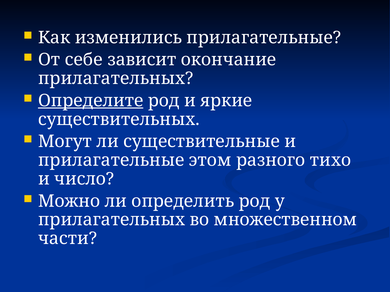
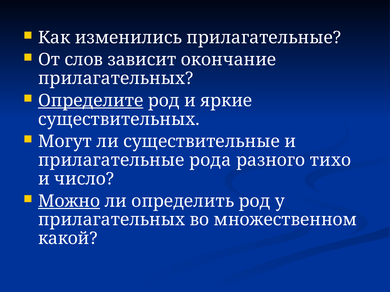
себе: себе -> слов (84, 60)
этом: этом -> рода (210, 160)
Можно underline: none -> present (69, 201)
части: части -> какой (68, 239)
